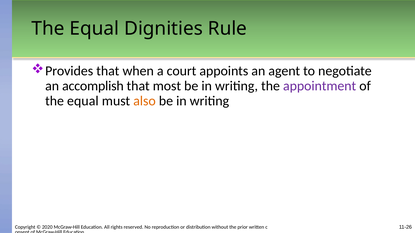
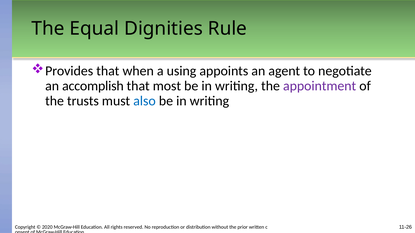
court: court -> using (181, 71)
equal: equal -> trusts (83, 101)
also colour: orange -> blue (145, 101)
